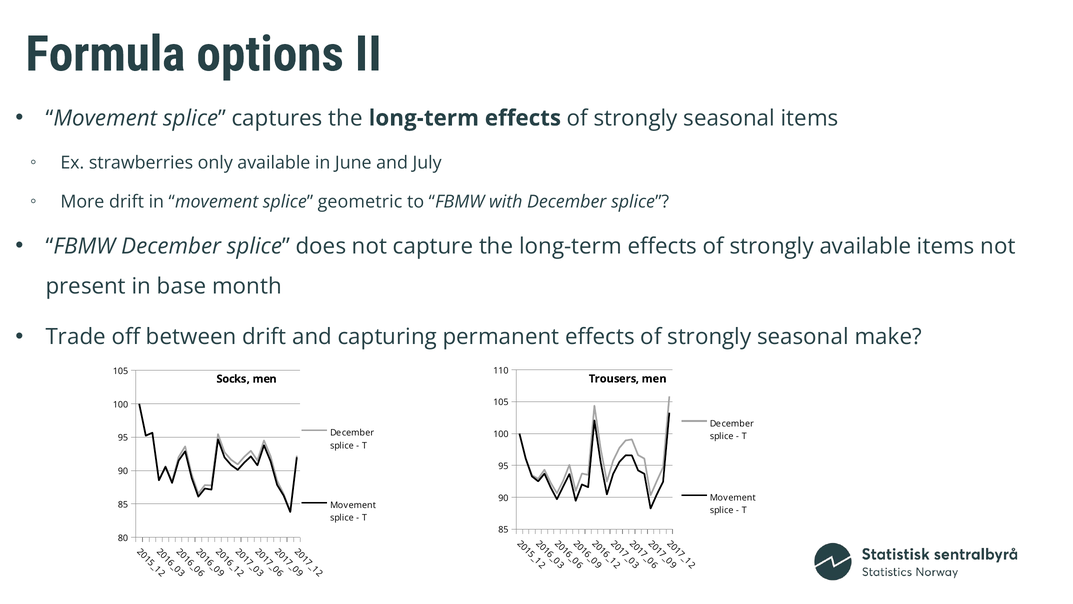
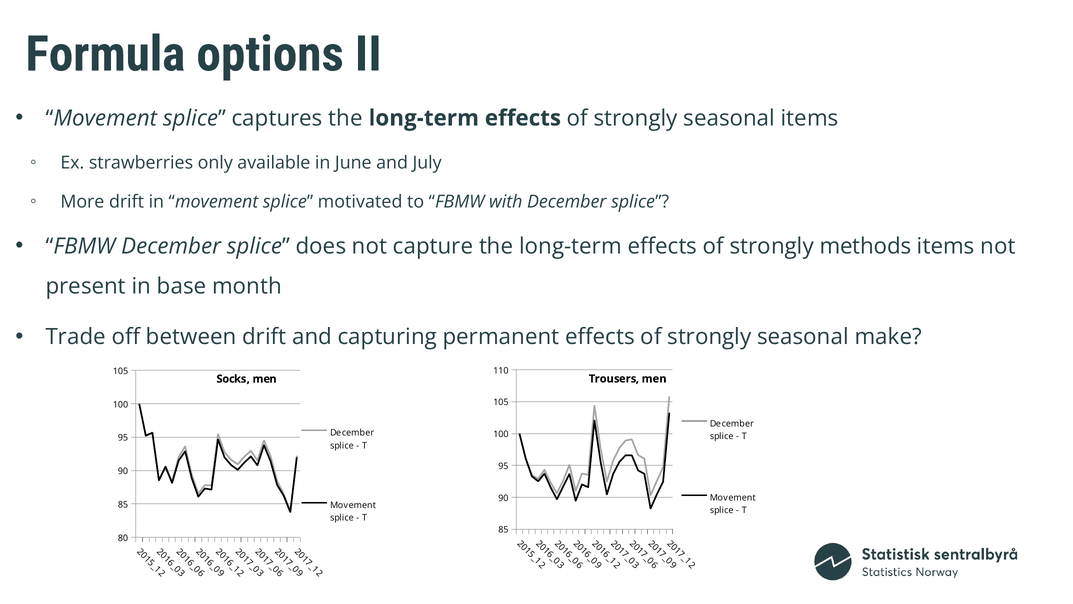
geometric: geometric -> motivated (360, 202)
strongly available: available -> methods (865, 246)
